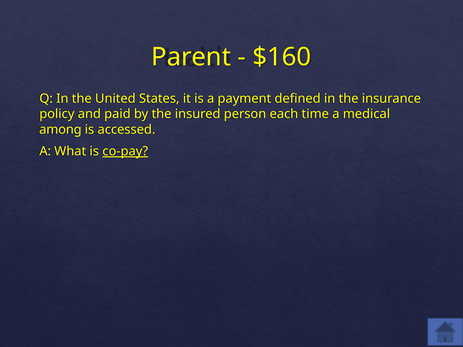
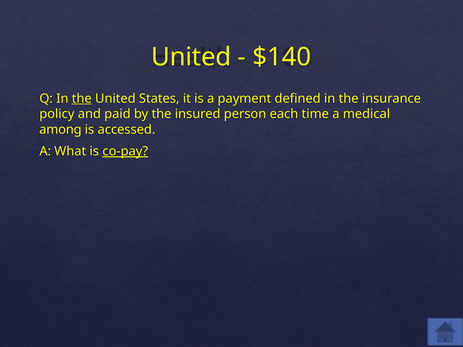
Parent: Parent -> United (191, 57)
$160: $160 -> $140 (282, 57)
the underline: none -> present (82, 99)
